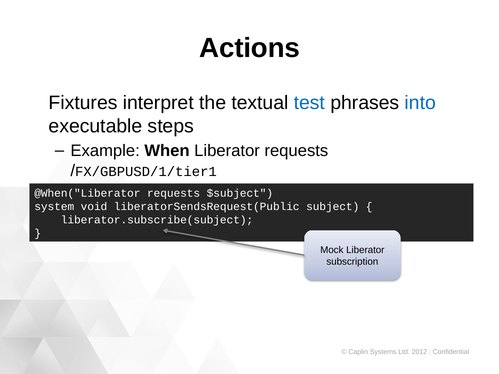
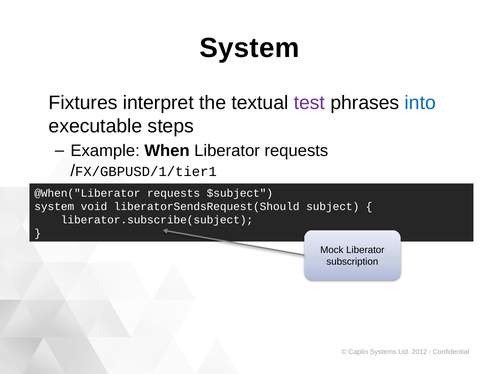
Actions: Actions -> System (249, 48)
test colour: blue -> purple (309, 103)
liberatorSendsRequest(Public: liberatorSendsRequest(Public -> liberatorSendsRequest(Should (207, 207)
